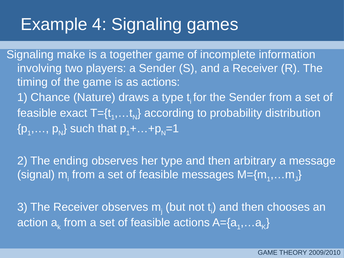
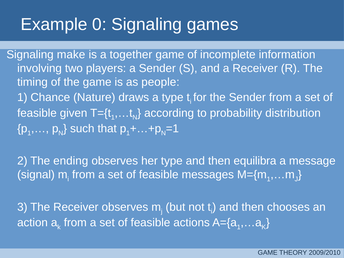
4: 4 -> 0 (99, 25)
as actions: actions -> people (160, 82)
exact: exact -> given (74, 113)
arbitrary: arbitrary -> equilibra (255, 161)
